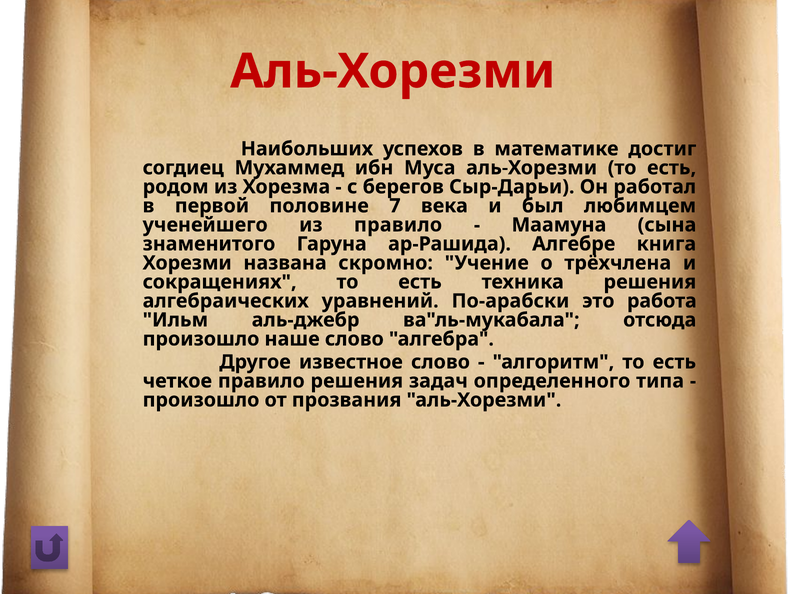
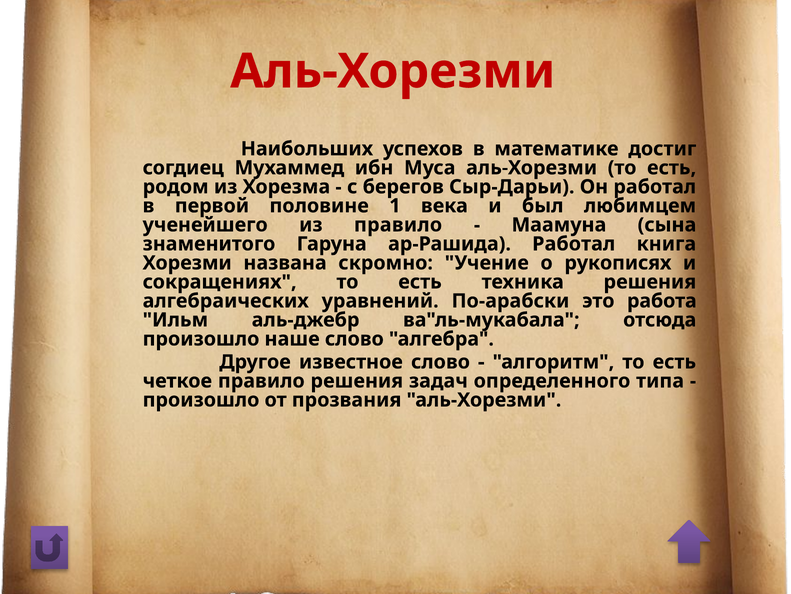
7: 7 -> 1 (395, 206)
ар-Рашида Алгебре: Алгебре -> Работал (574, 244)
трёхчлена: трёхчлена -> рукописях (618, 263)
